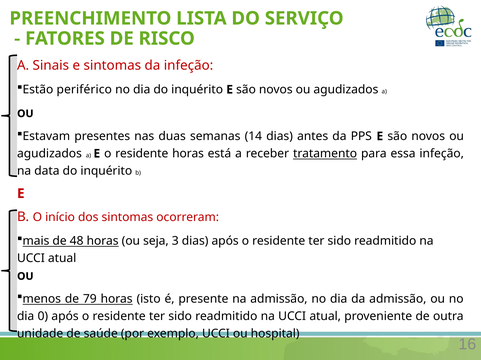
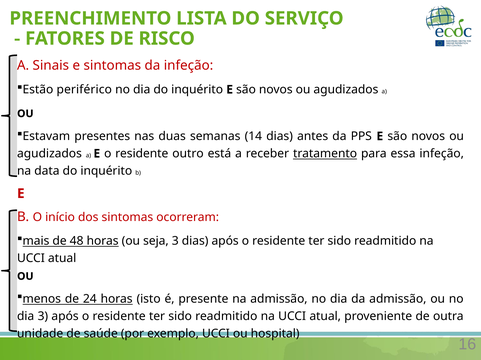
residente horas: horas -> outro (188, 154)
79: 79 -> 24 (90, 300)
dia 0: 0 -> 3 (43, 317)
